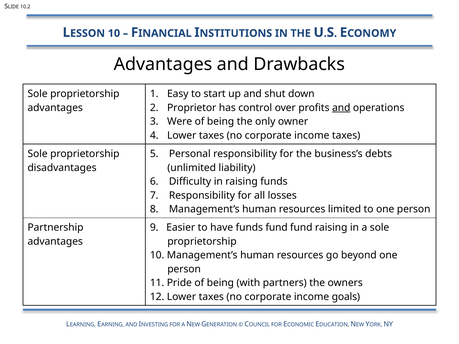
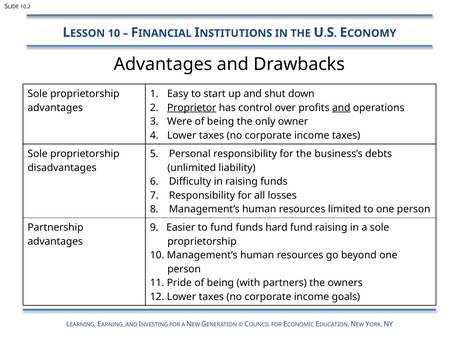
Proprietor underline: none -> present (192, 108)
to have: have -> fund (222, 228)
funds fund: fund -> hard (277, 228)
